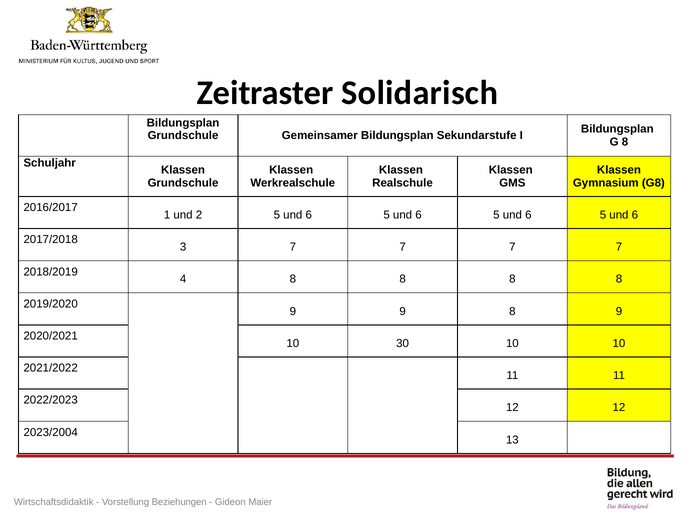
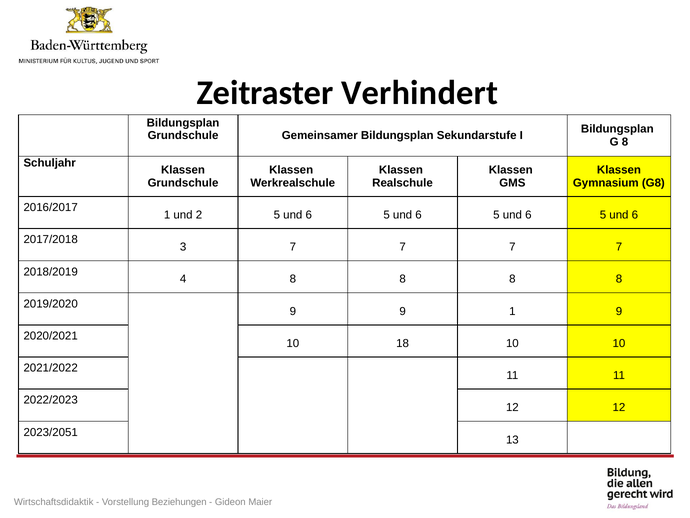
Solidarisch: Solidarisch -> Verhindert (420, 93)
9 8: 8 -> 1 (512, 311)
30: 30 -> 18 (403, 343)
2023/2004: 2023/2004 -> 2023/2051 (51, 432)
